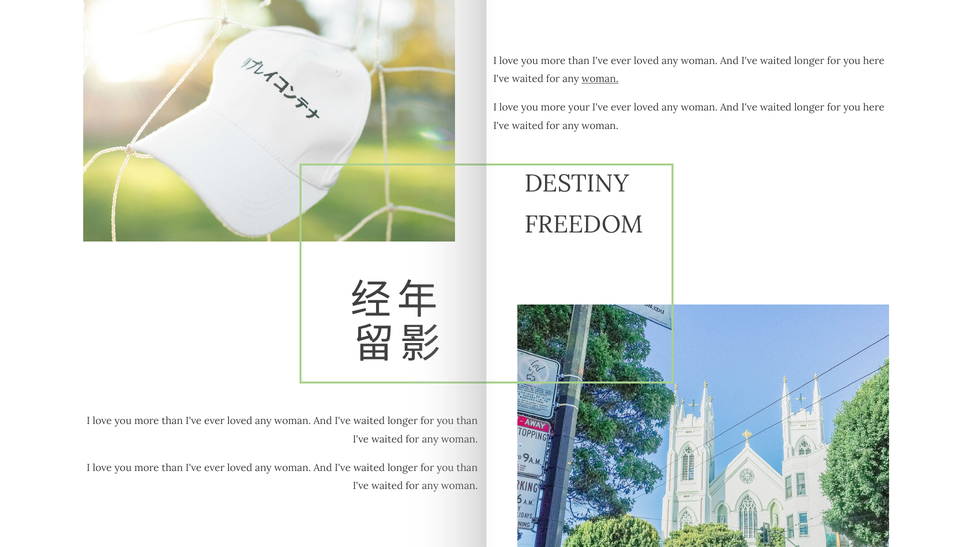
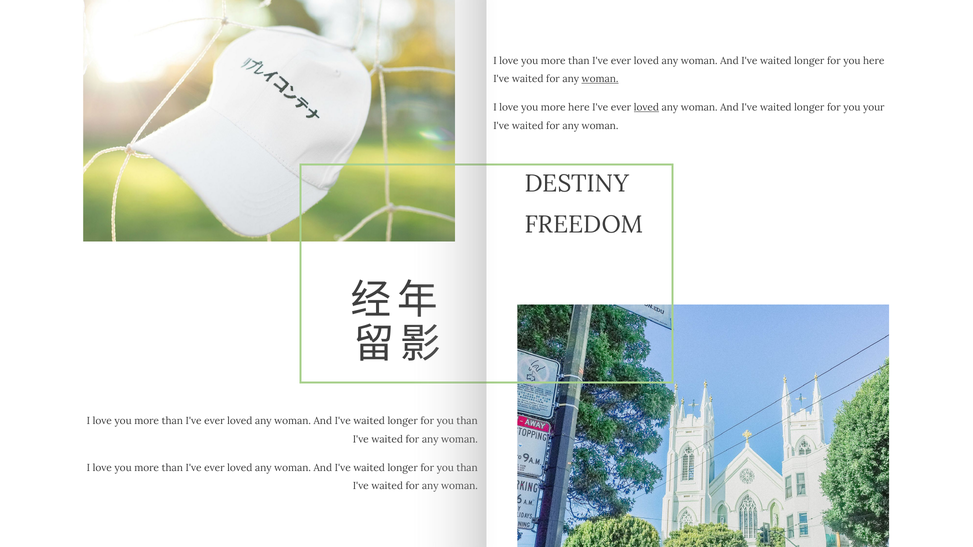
more your: your -> here (579, 107)
loved underline: none -> present (646, 107)
here: here -> your (874, 107)
